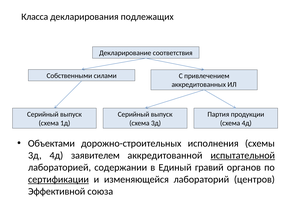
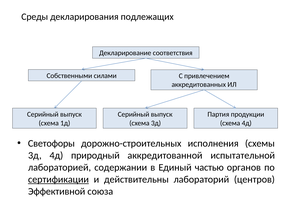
Класса: Класса -> Среды (35, 17)
Объектами: Объектами -> Светофоры (51, 143)
заявителем: заявителем -> природный (95, 155)
испытательной underline: present -> none (243, 155)
гравий: гравий -> частью (209, 167)
изменяющейся: изменяющейся -> действительны (136, 179)
